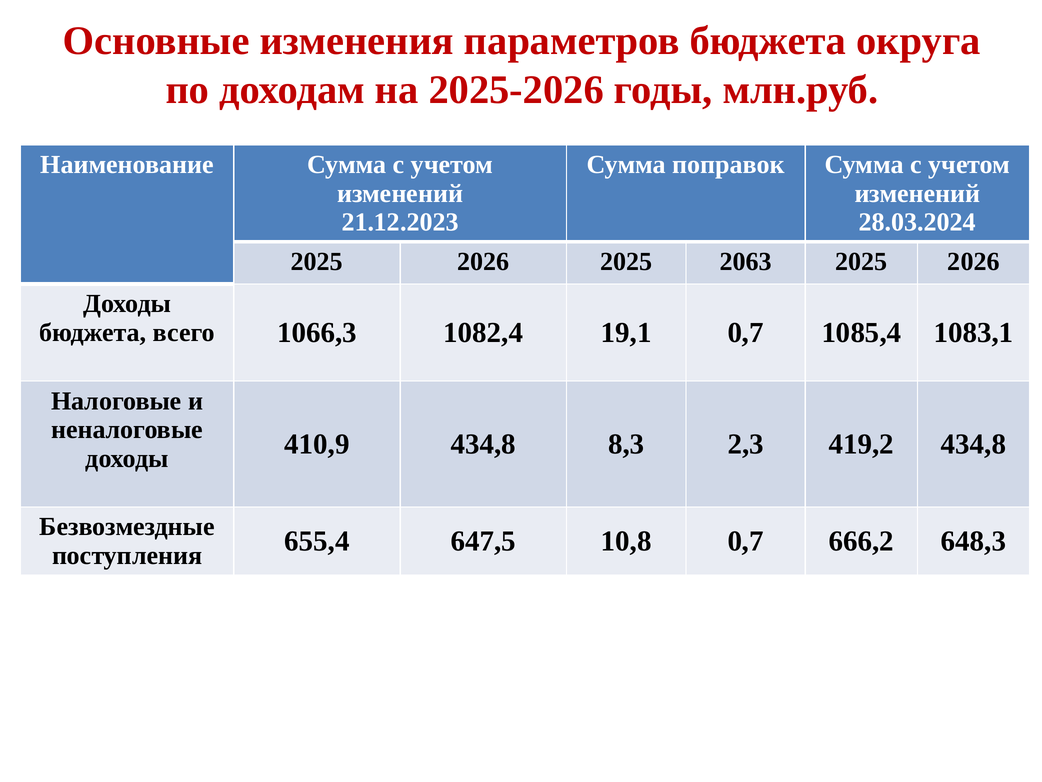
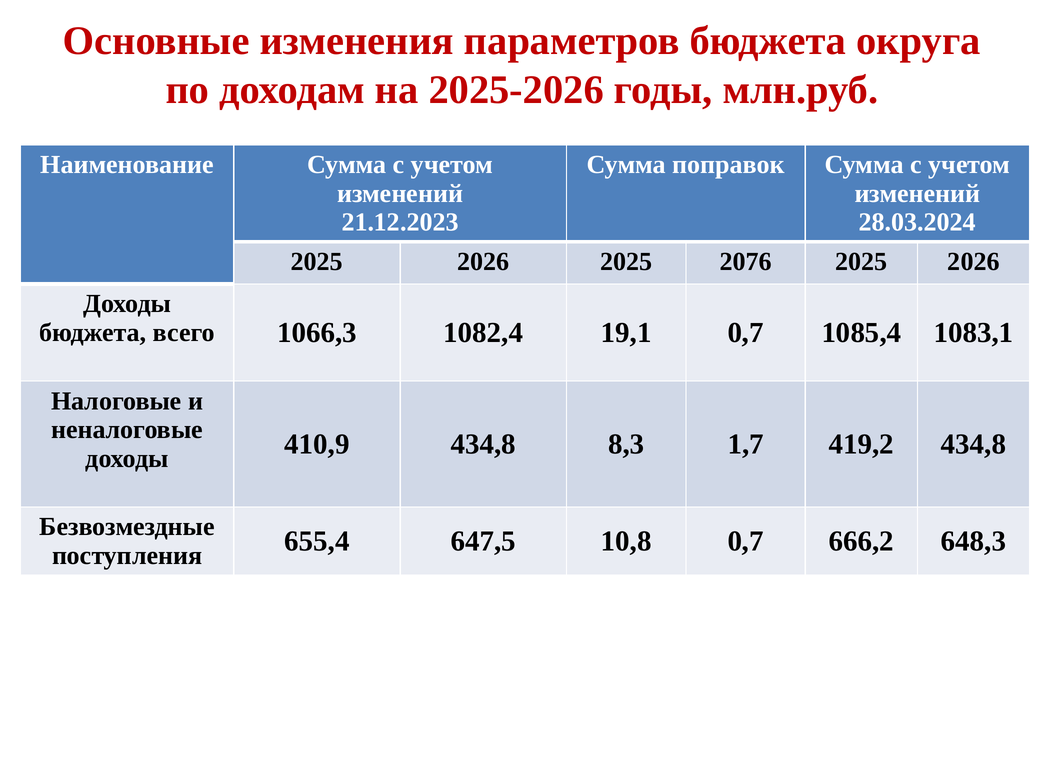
2063: 2063 -> 2076 (746, 261)
2,3: 2,3 -> 1,7 (746, 444)
